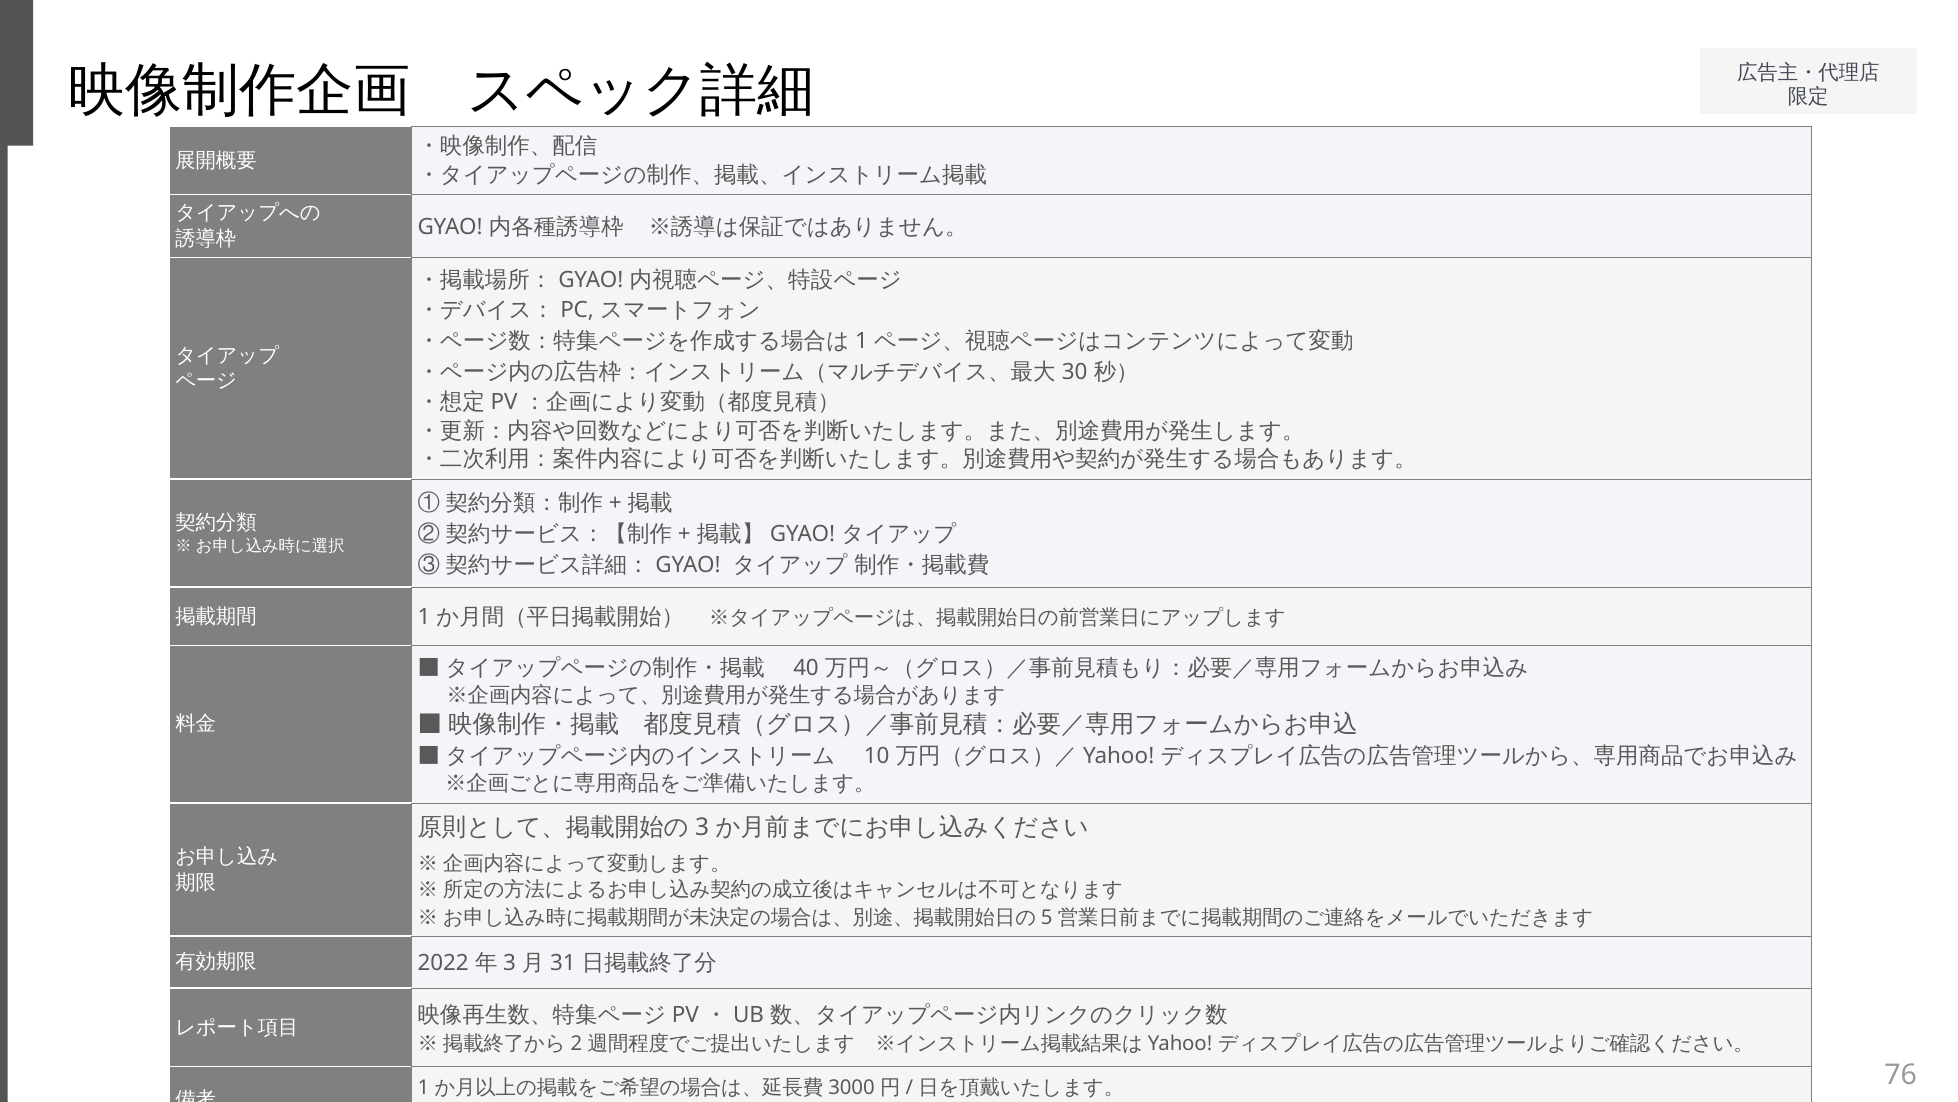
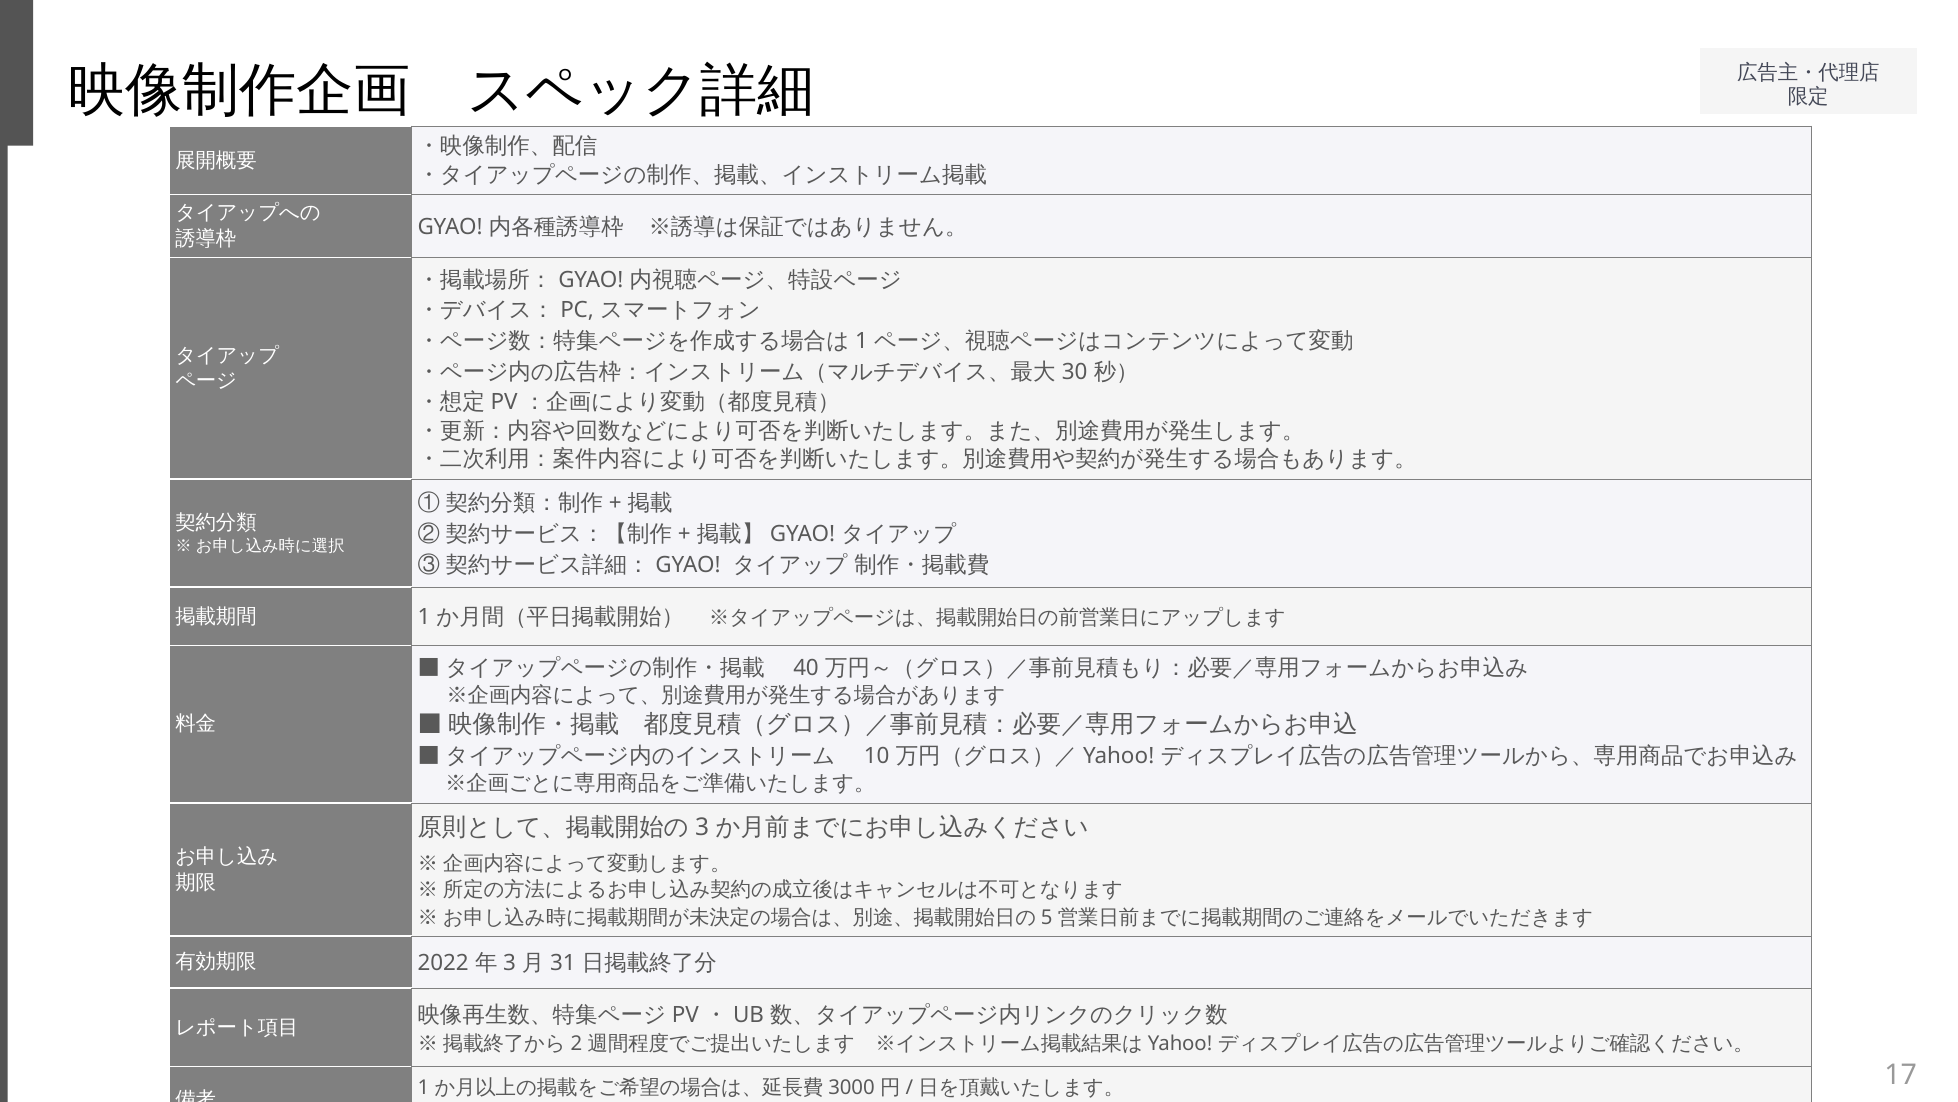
76: 76 -> 17 (1901, 1074)
